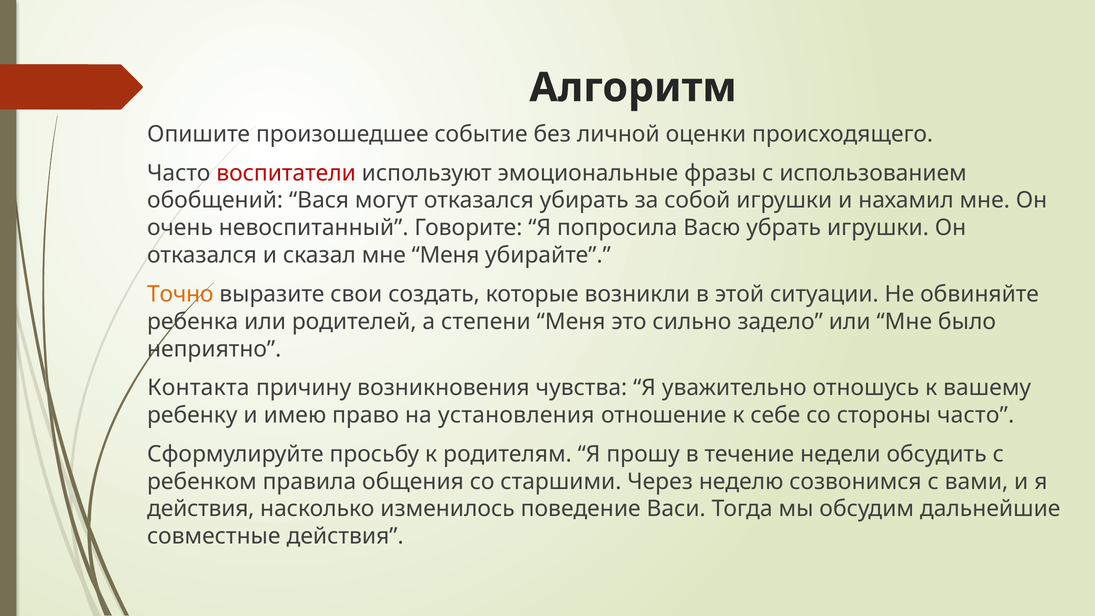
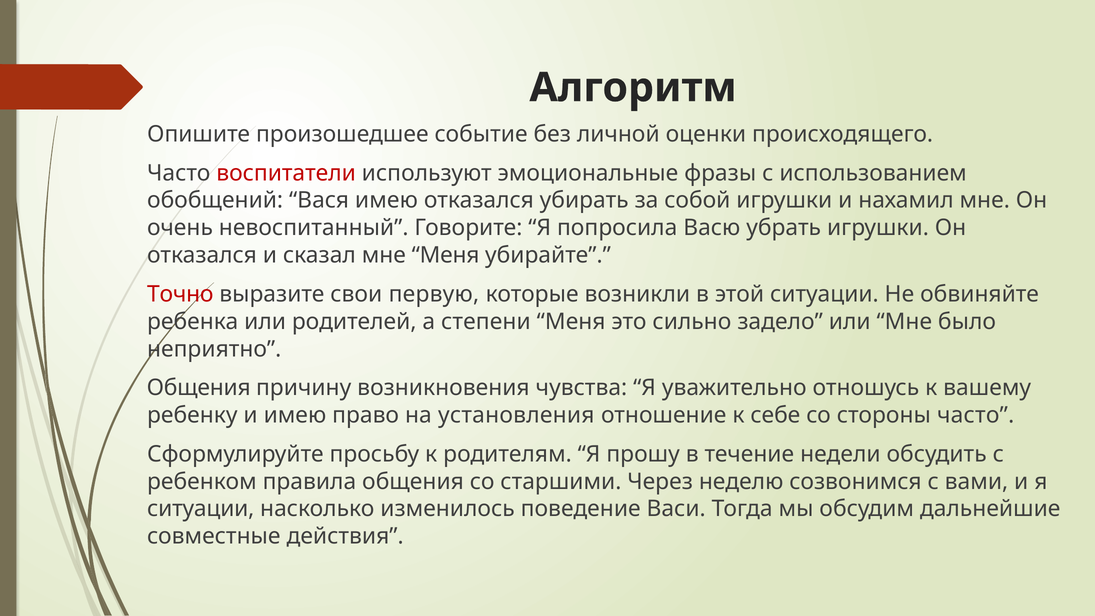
Вася могут: могут -> имею (386, 200)
Точно colour: orange -> red (180, 294)
создать: создать -> первую (434, 294)
Контакта: Контакта -> Общения (199, 388)
действия: действия -> ситуации (201, 509)
